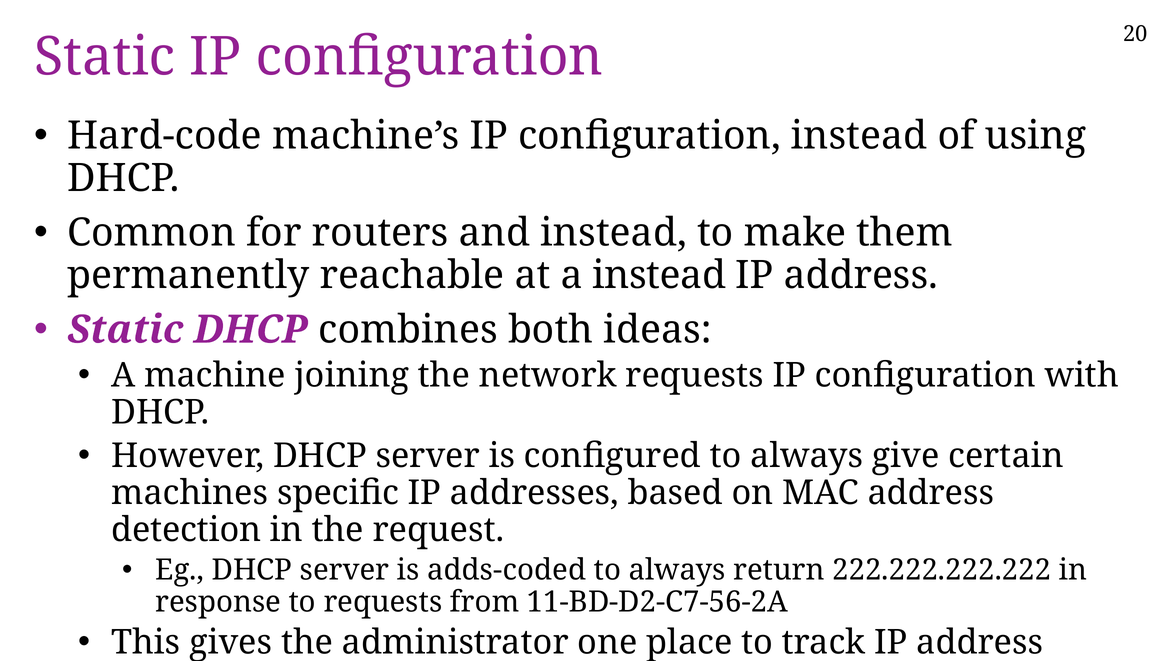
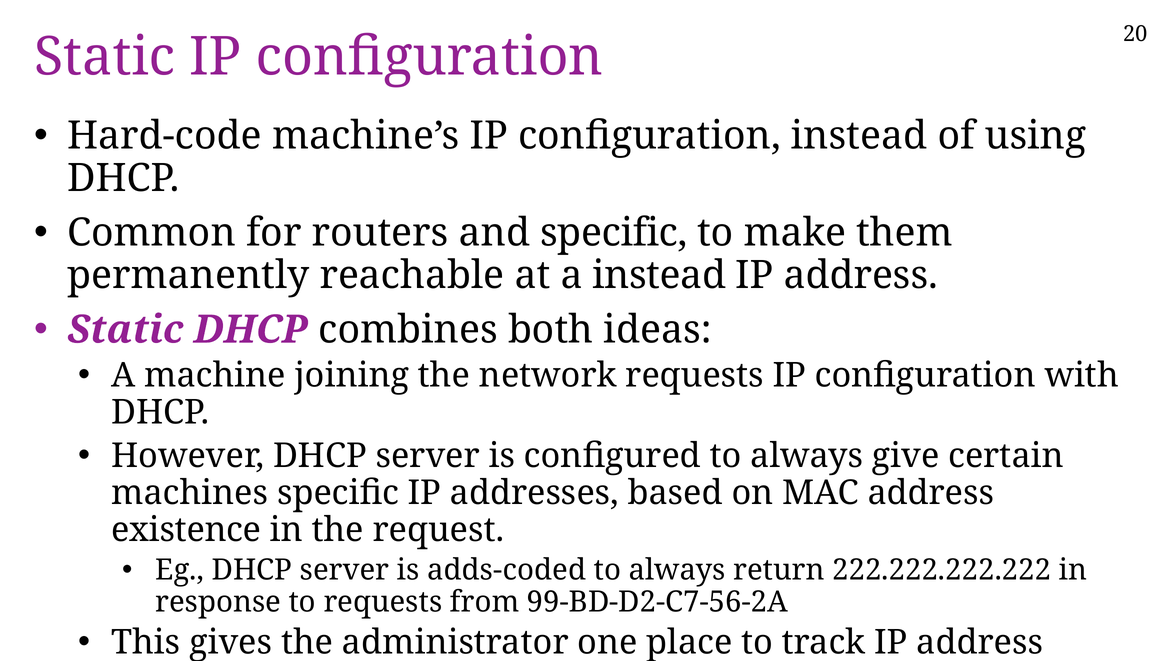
and instead: instead -> specific (614, 233)
detection: detection -> existence (186, 530)
11-BD-D2-C7-56-2A: 11-BD-D2-C7-56-2A -> 99-BD-D2-C7-56-2A (657, 602)
